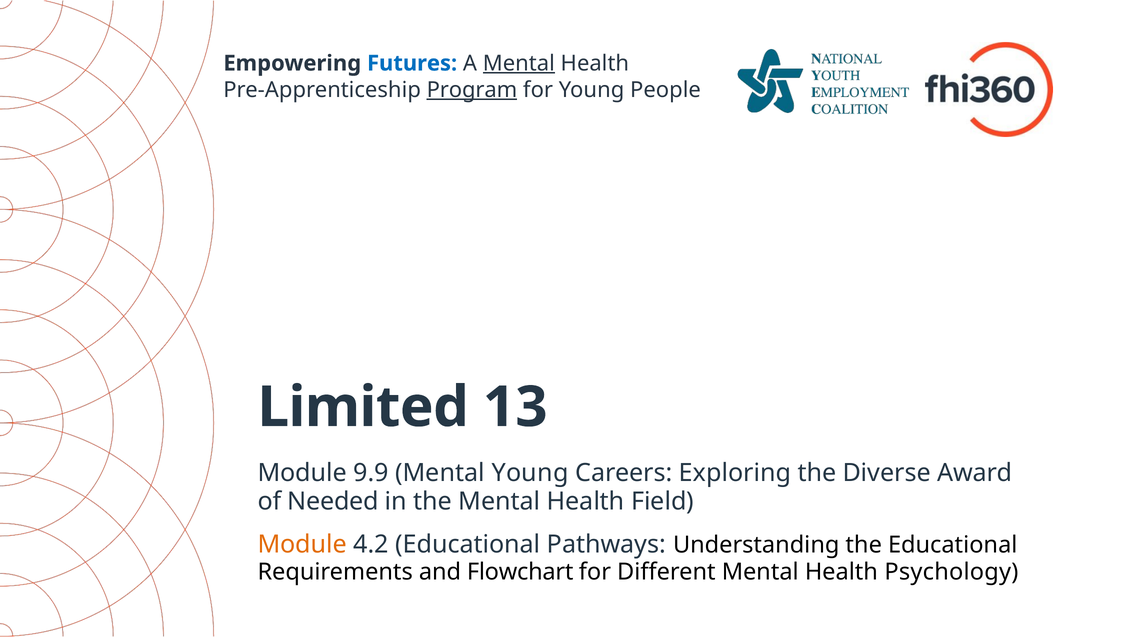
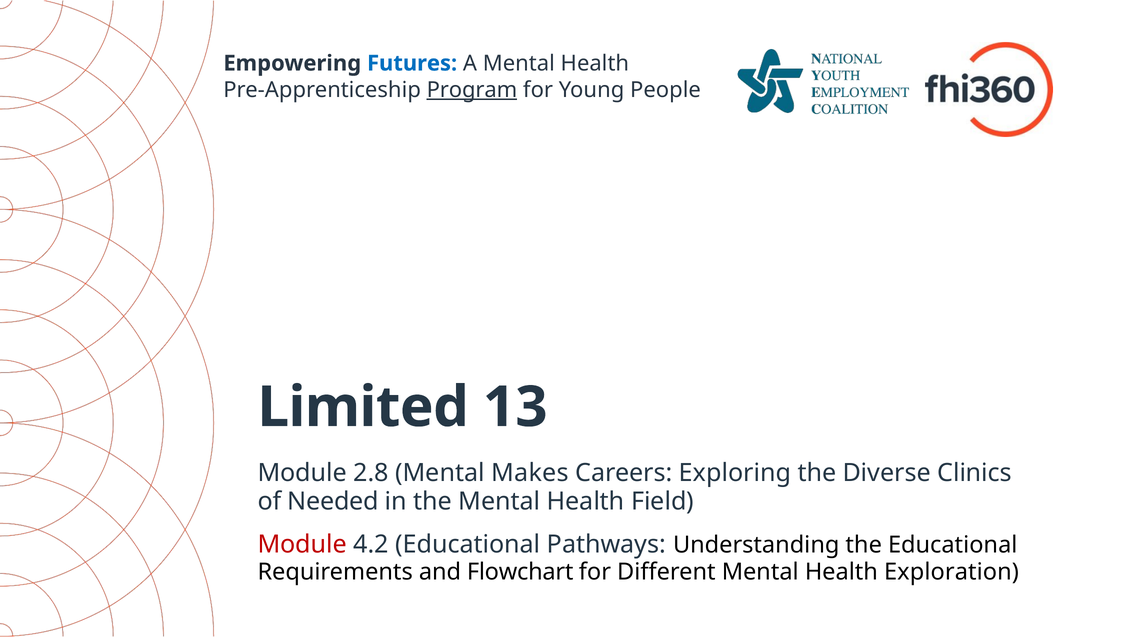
Mental underline: present -> none (519, 63)
9.9: 9.9 -> 2.8 (371, 473)
Mental Young: Young -> Makes (530, 473)
Award: Award -> Clinics (975, 473)
Module colour: orange -> red (302, 544)
Psychology: Psychology -> Exploration (951, 572)
